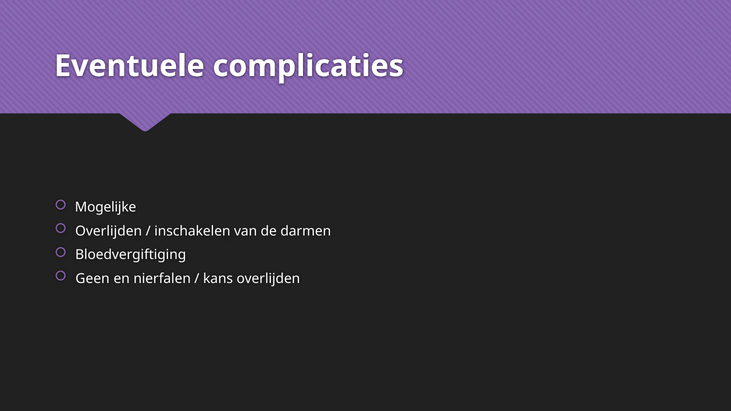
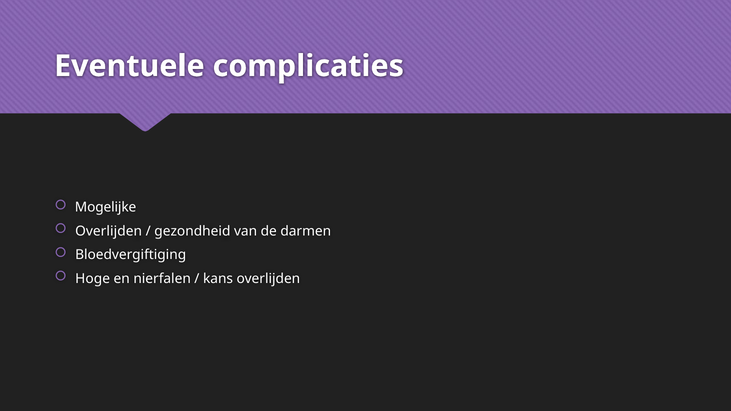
inschakelen: inschakelen -> gezondheid (192, 231)
Geen: Geen -> Hoge (93, 279)
